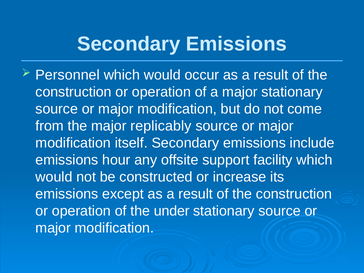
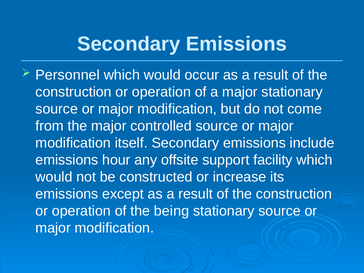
replicably: replicably -> controlled (161, 126)
under: under -> being (172, 211)
